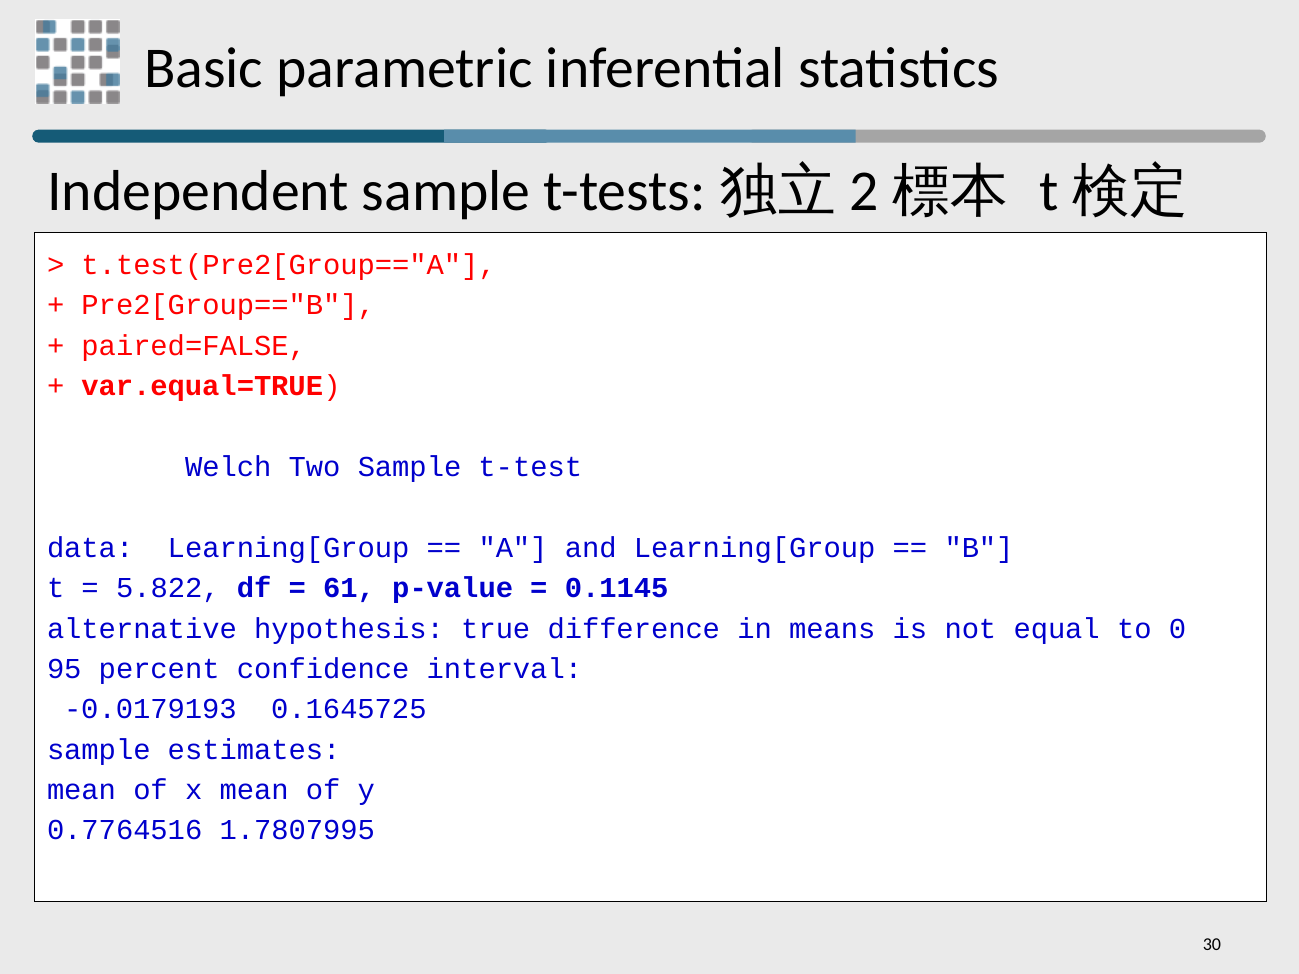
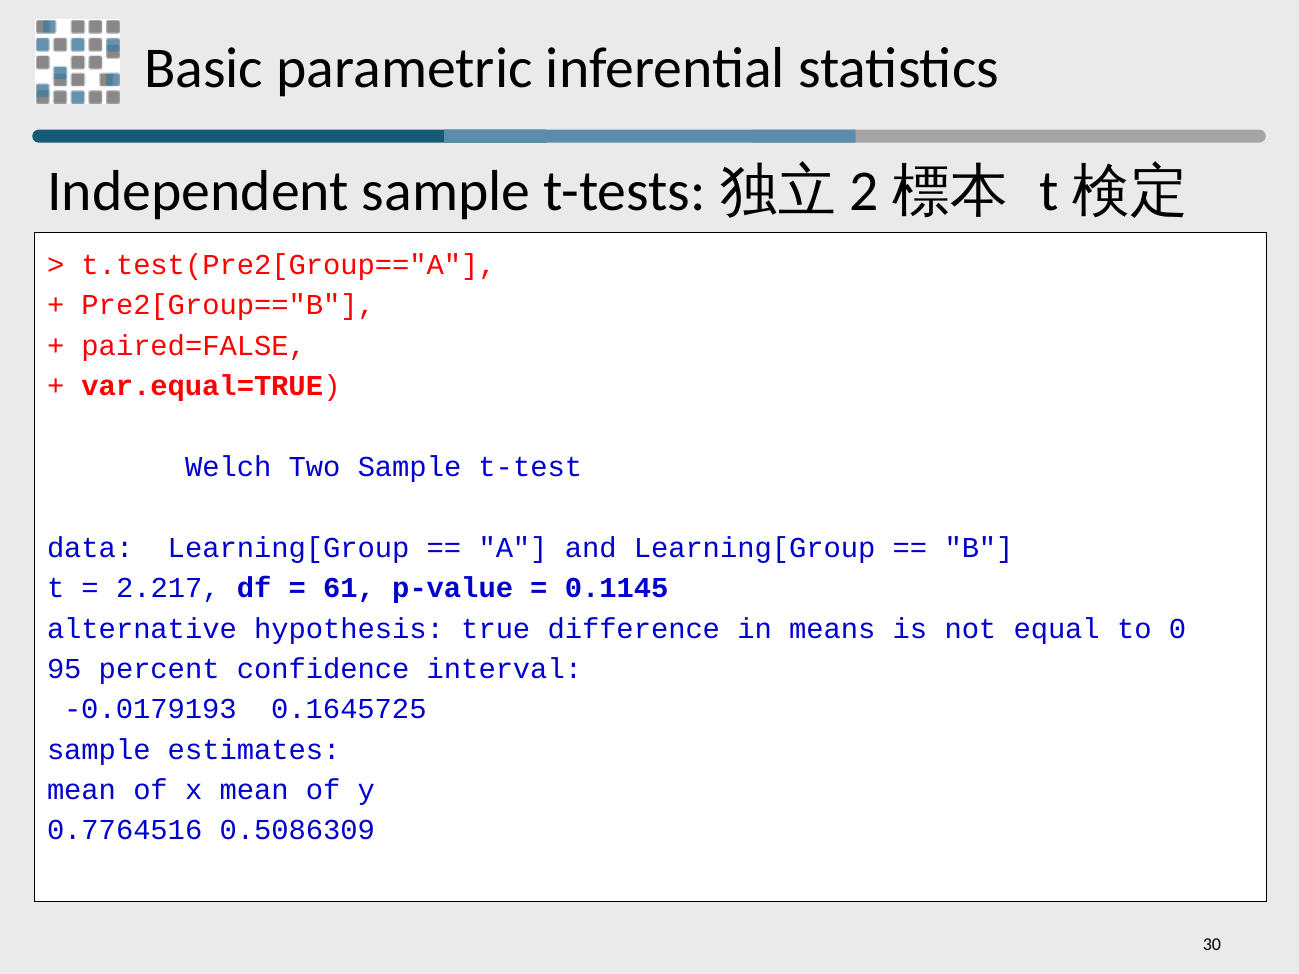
5.822: 5.822 -> 2.217 (168, 588)
1.7807995: 1.7807995 -> 0.5086309 (297, 831)
